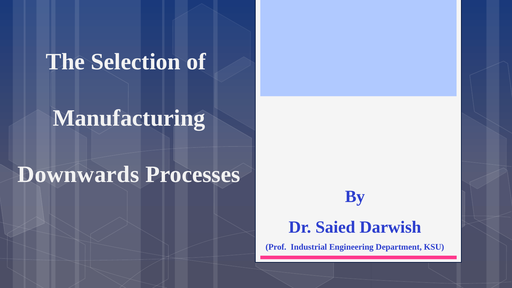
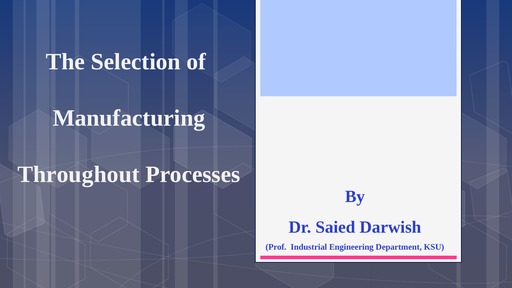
Downwards: Downwards -> Throughout (79, 174)
